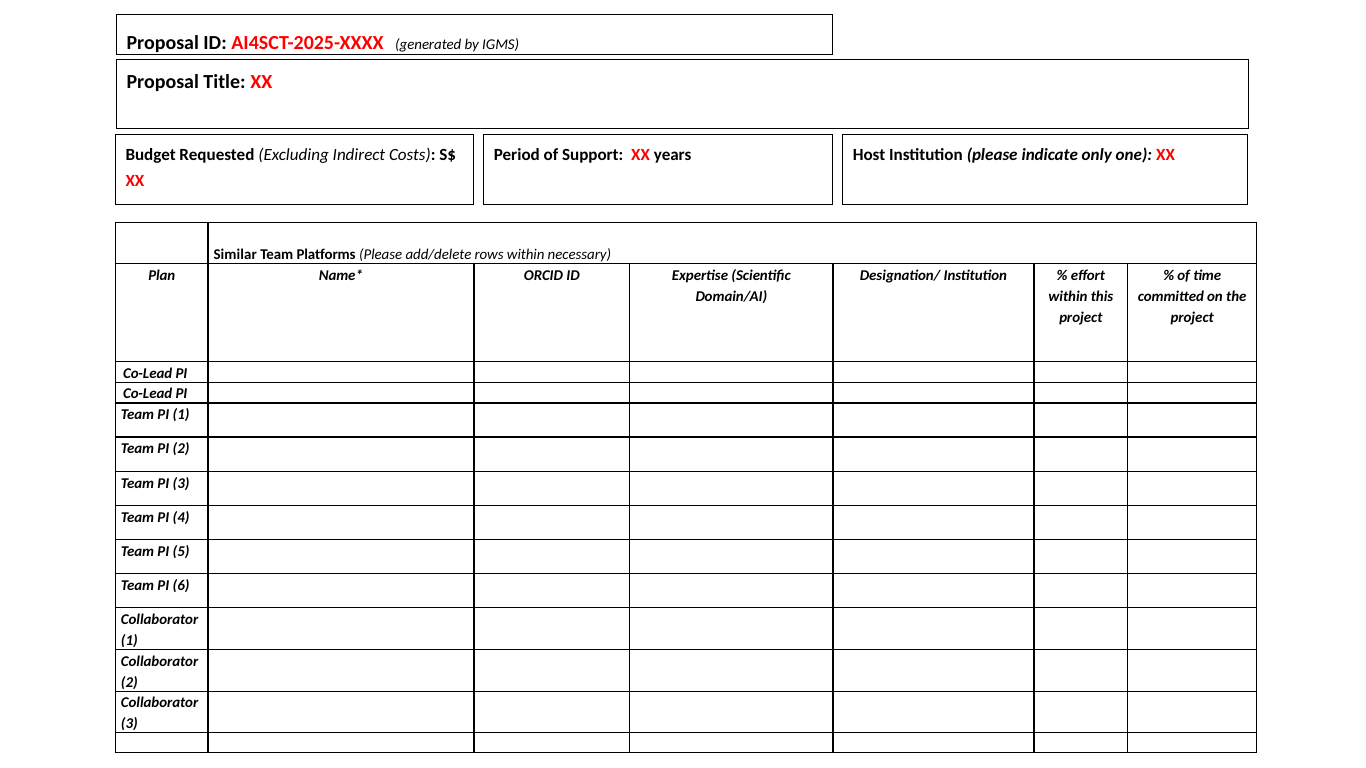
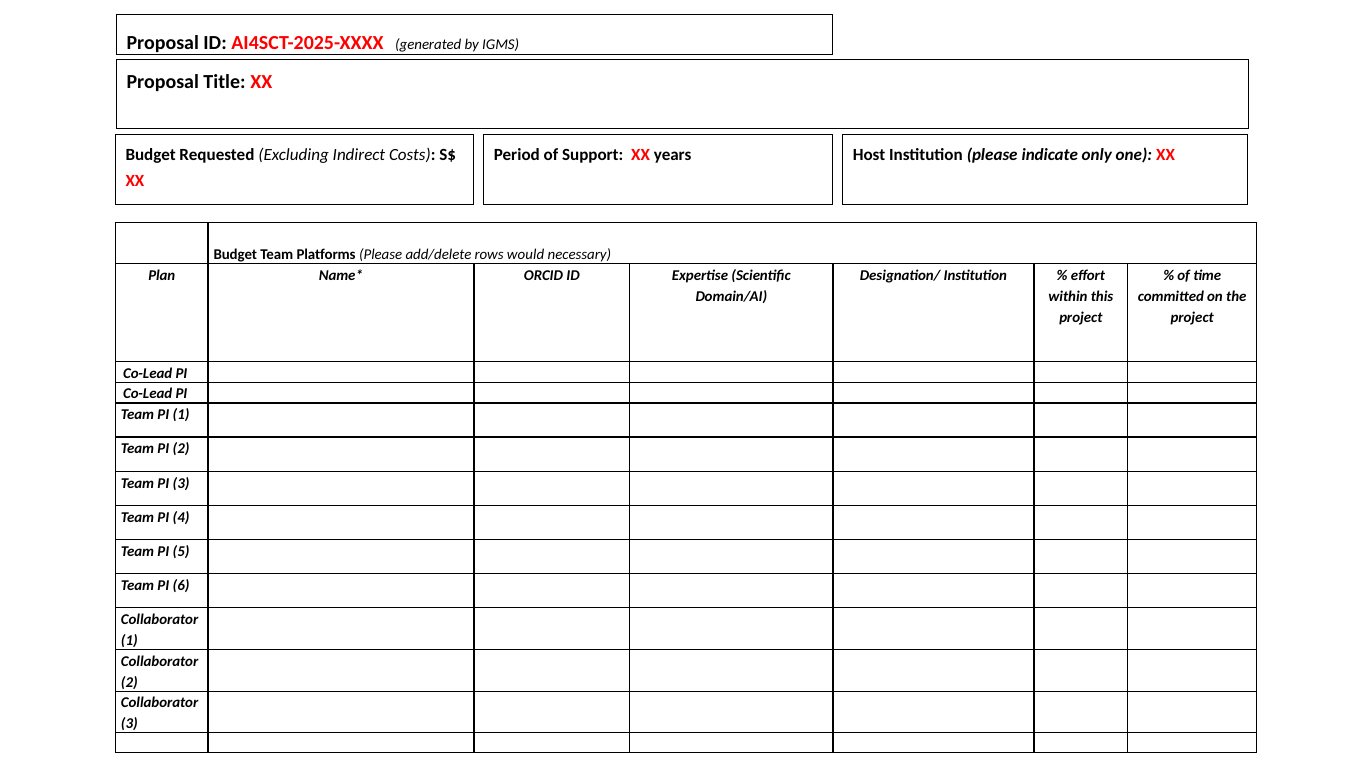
Similar: Similar -> Budget (235, 255)
rows within: within -> would (526, 255)
